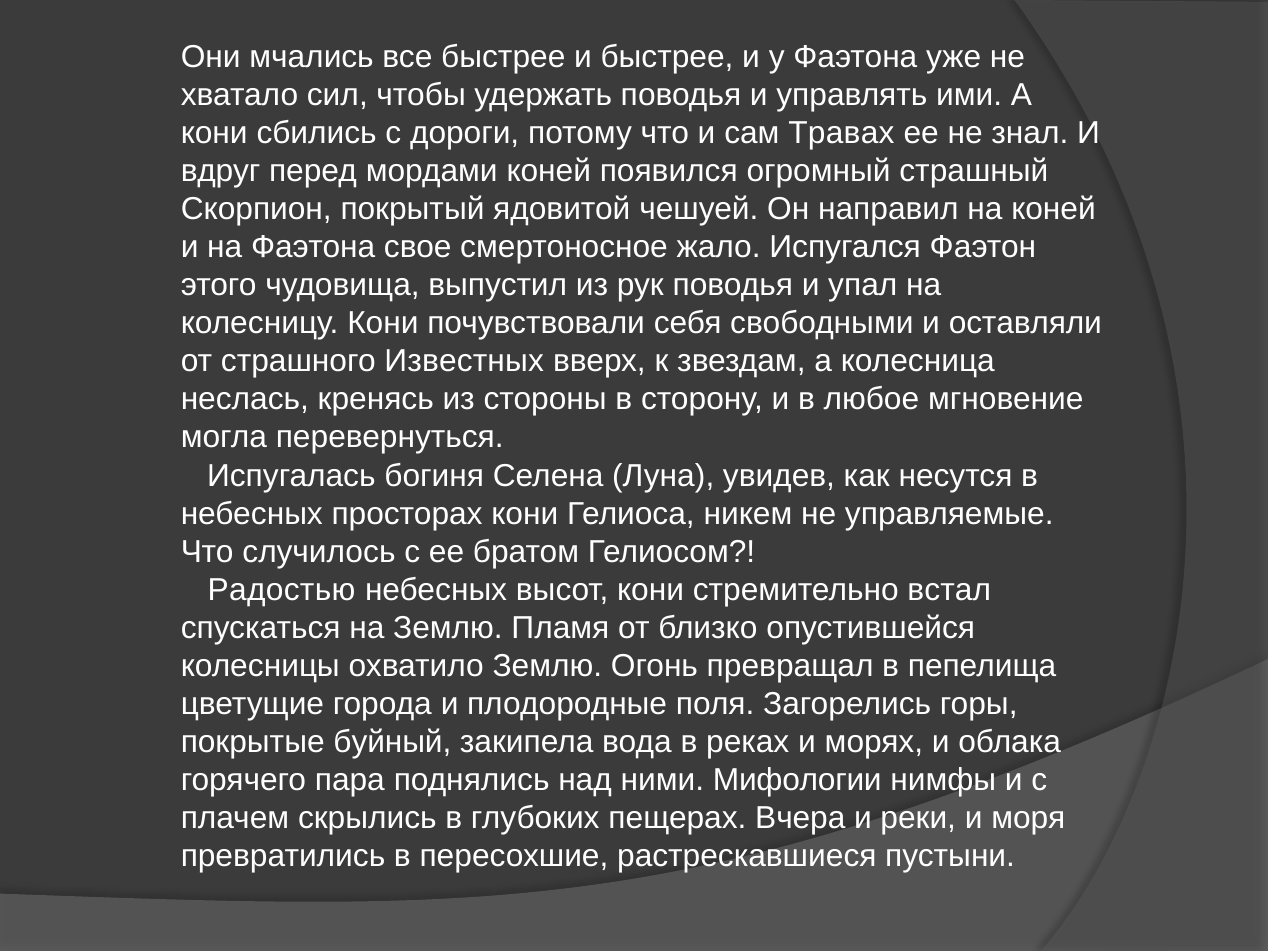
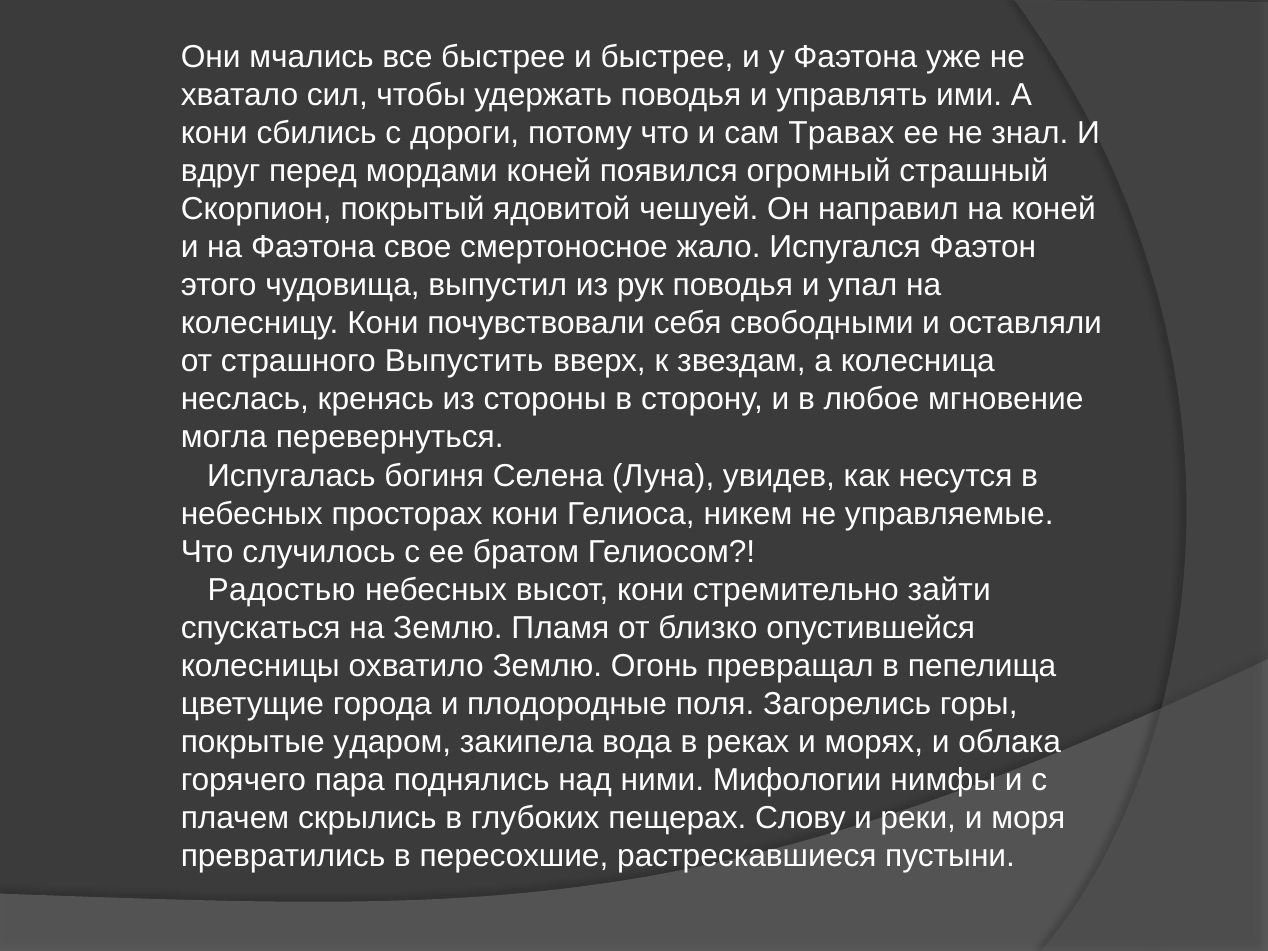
Известных: Известных -> Выпустить (464, 361)
встал: встал -> зайти (949, 590)
буйный: буйный -> ударом (392, 742)
Вчера: Вчера -> Слову (800, 818)
